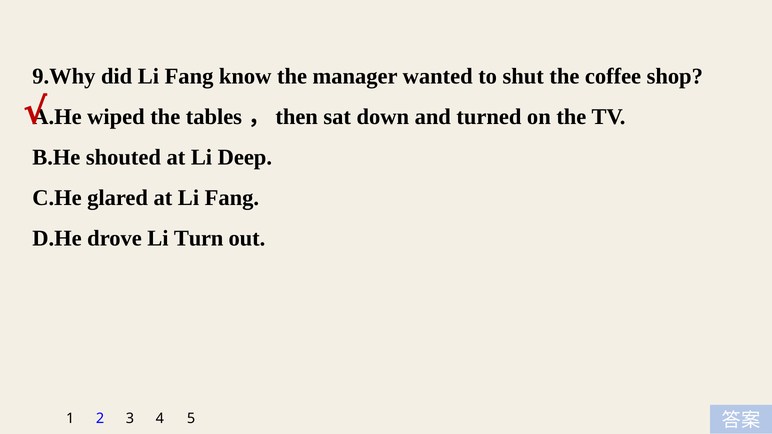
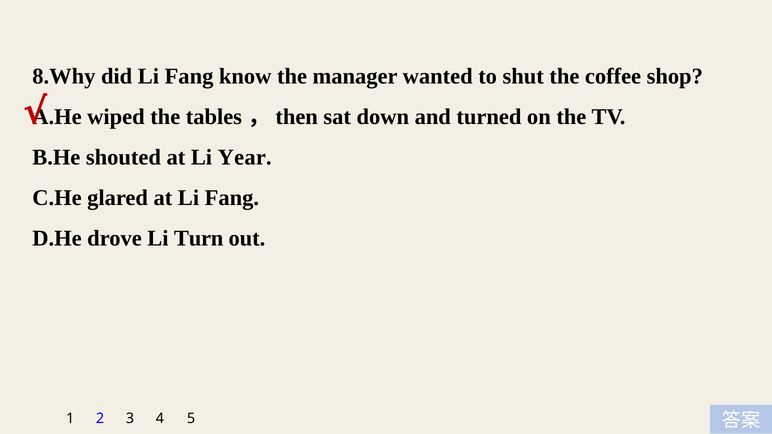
9.Why: 9.Why -> 8.Why (64, 76)
Deep: Deep -> Year (245, 157)
